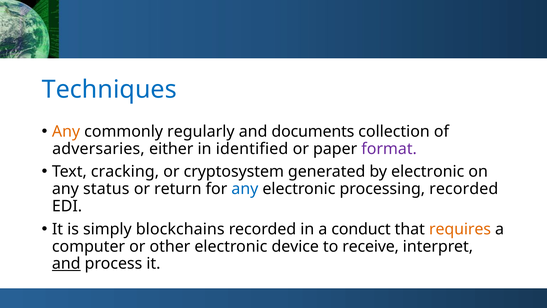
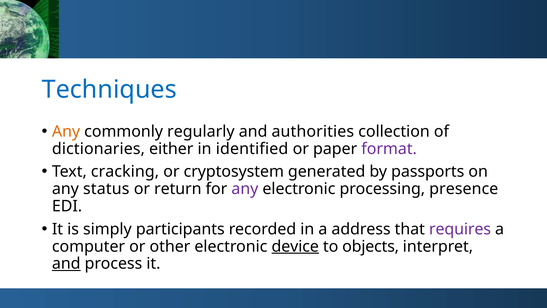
documents: documents -> authorities (313, 131)
adversaries: adversaries -> dictionaries (98, 149)
by electronic: electronic -> passports (428, 172)
any colour: blue -> purple (245, 189)
processing recorded: recorded -> presence (464, 189)
blockchains: blockchains -> participants (180, 229)
conduct: conduct -> address (361, 229)
requires colour: orange -> purple (460, 229)
device underline: none -> present (295, 246)
receive: receive -> objects (371, 246)
